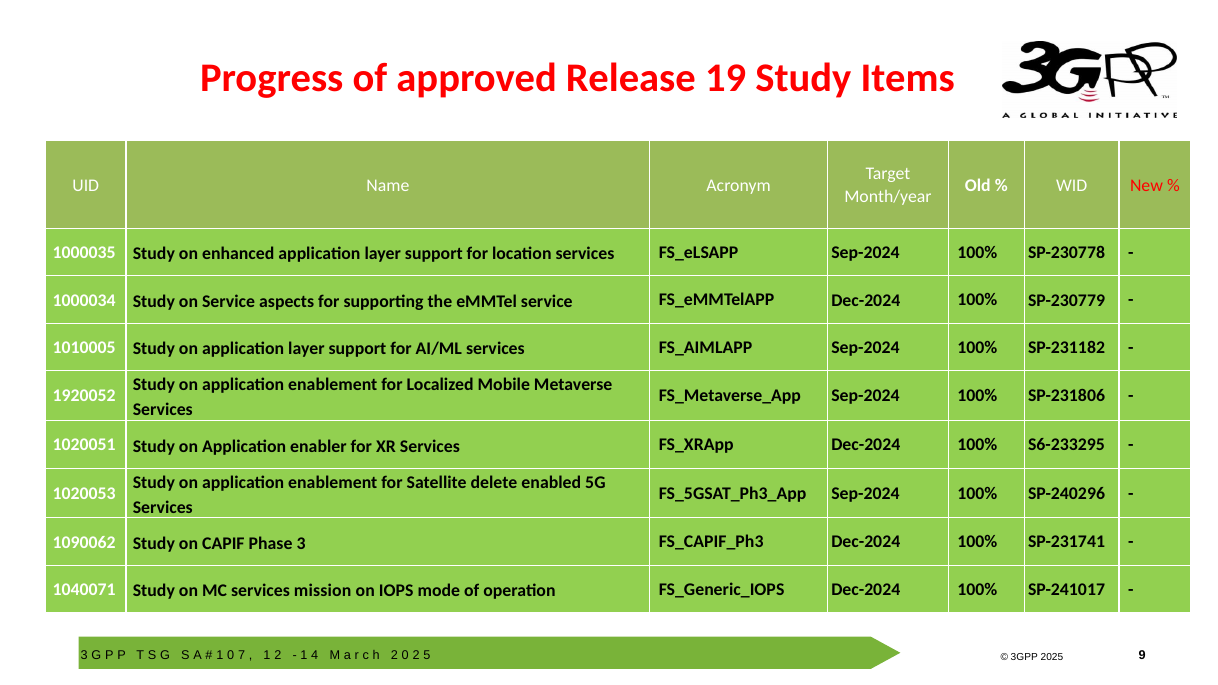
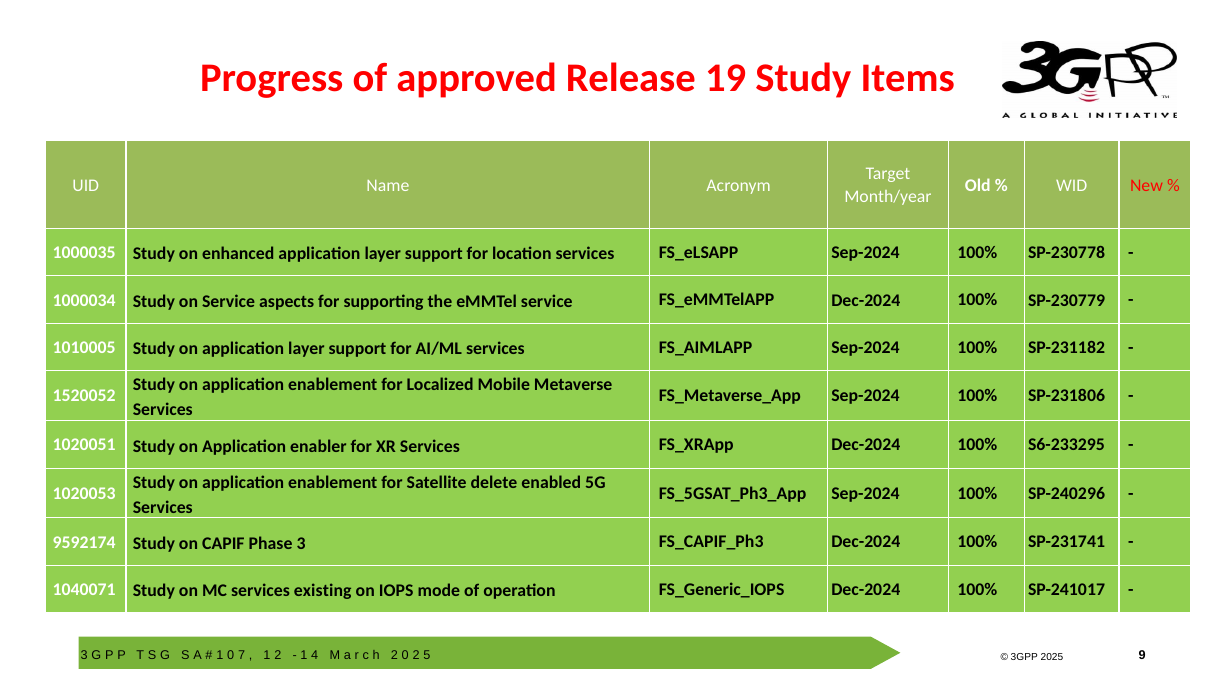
1920052: 1920052 -> 1520052 (84, 396)
1090062: 1090062 -> 9592174 (84, 543)
mission: mission -> existing (323, 591)
